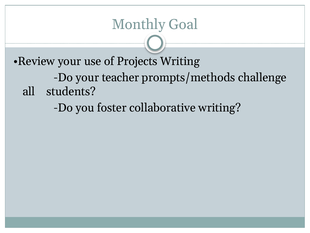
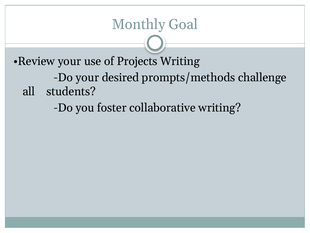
teacher: teacher -> desired (120, 77)
